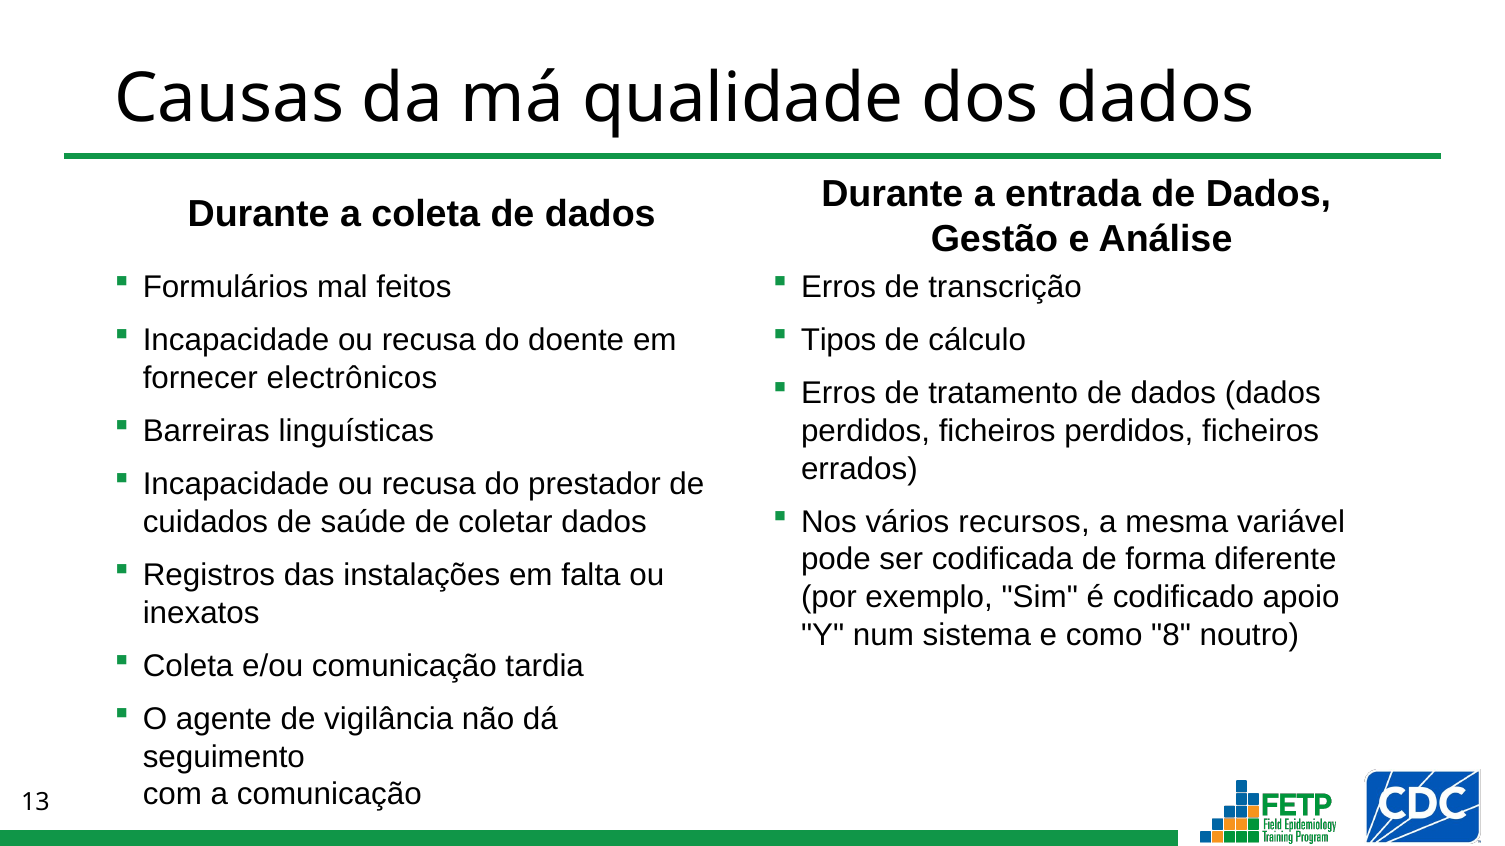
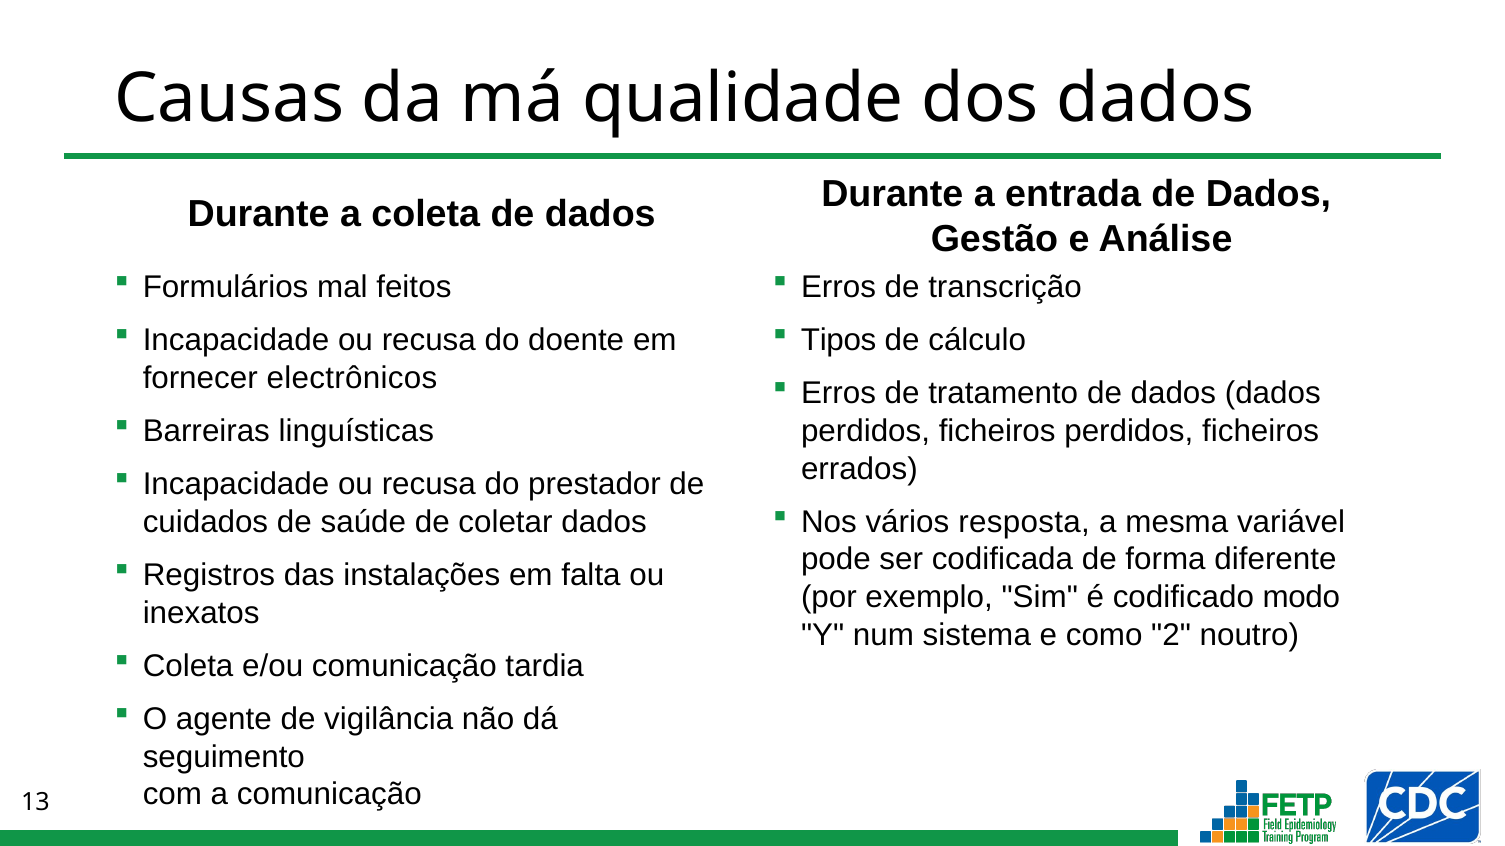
recursos: recursos -> resposta (1024, 522)
apoio: apoio -> modo (1301, 598)
8: 8 -> 2 (1171, 635)
